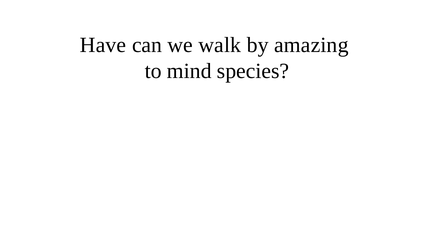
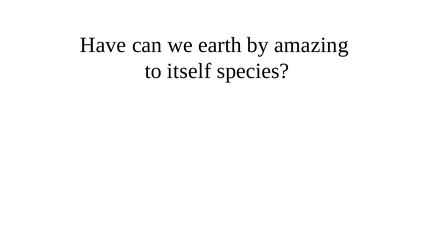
walk: walk -> earth (220, 45)
mind: mind -> itself (189, 71)
